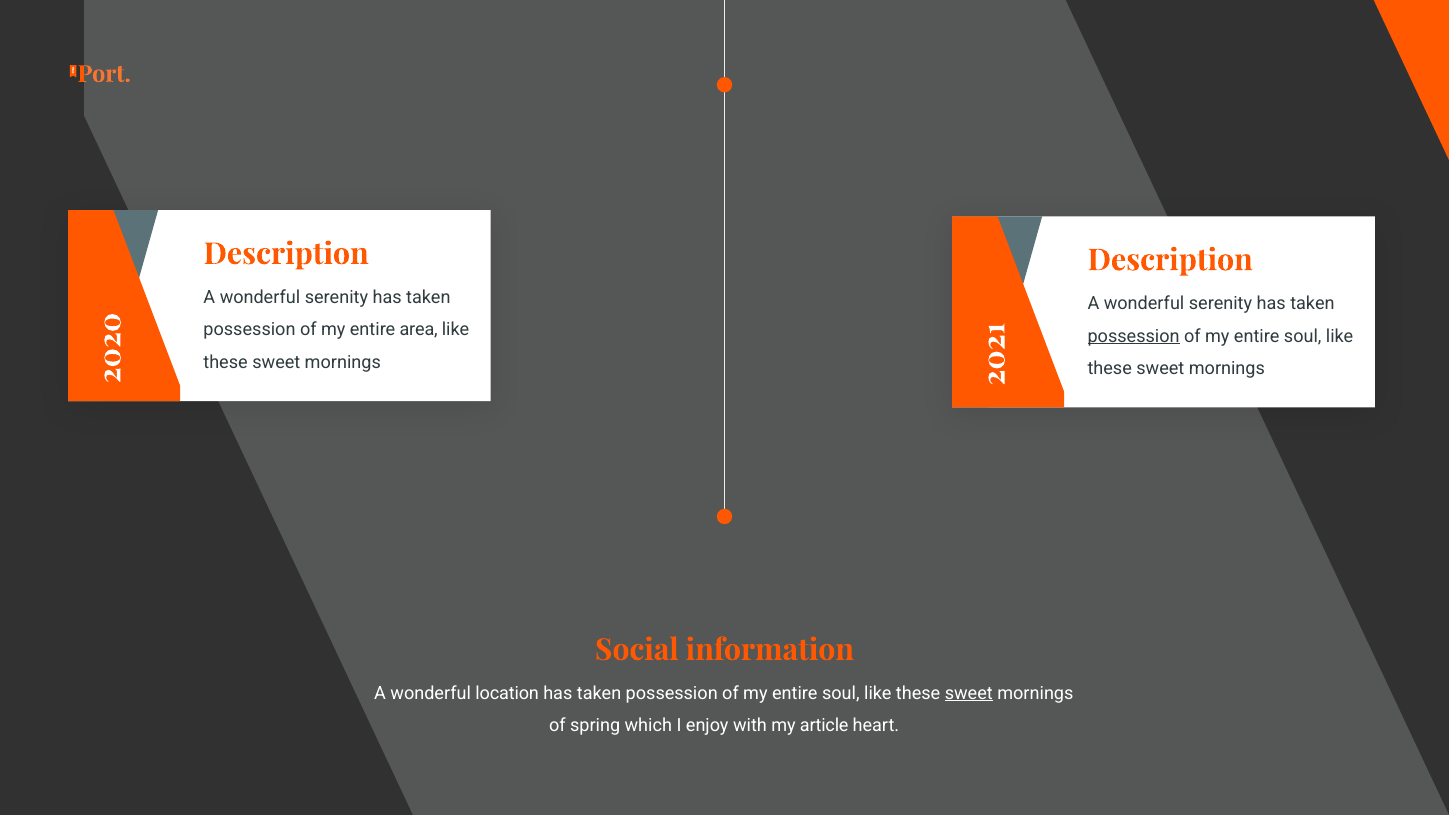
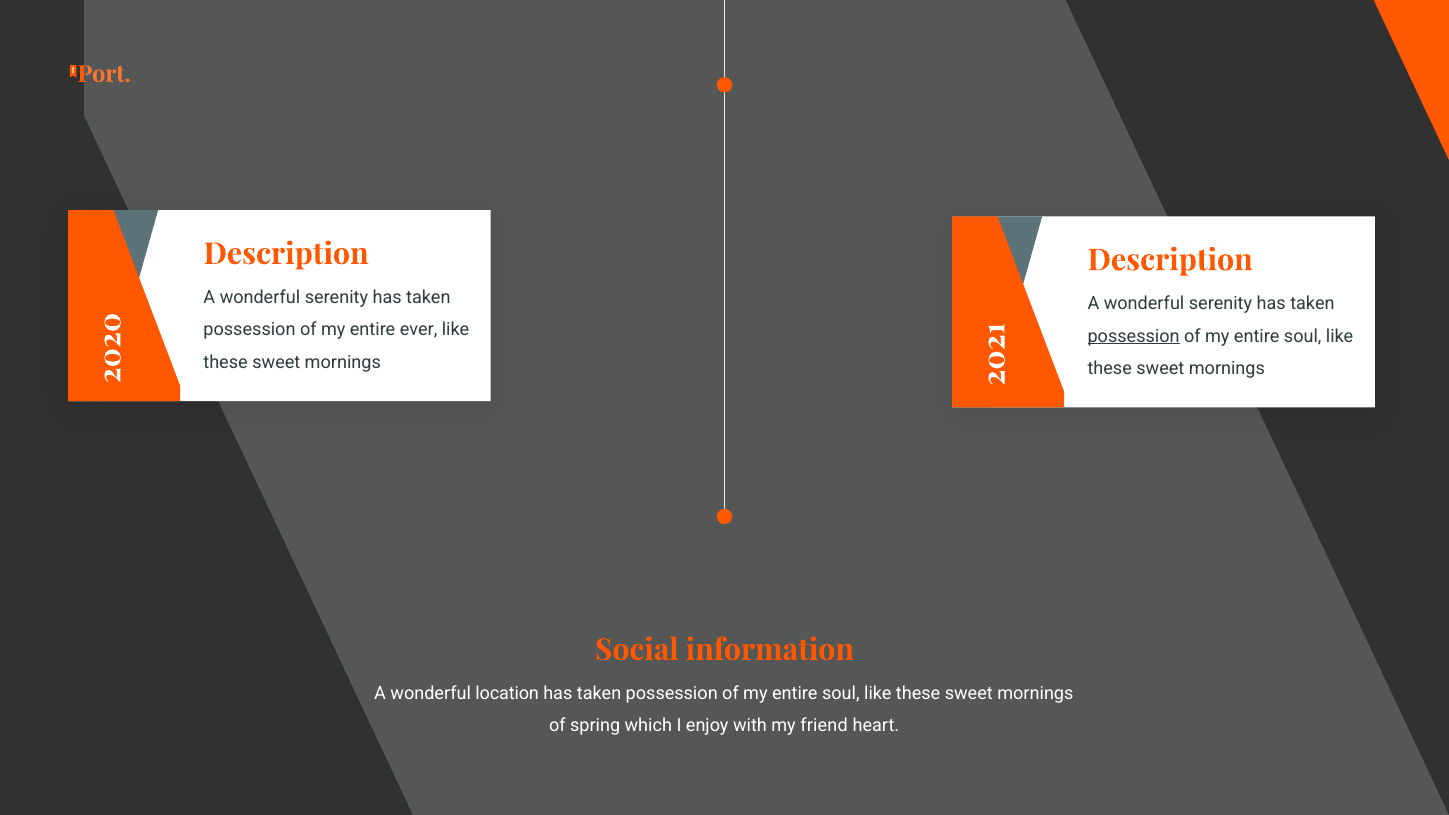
area: area -> ever (419, 330)
sweet underline: present -> none (969, 693)
article: article -> friend (824, 726)
